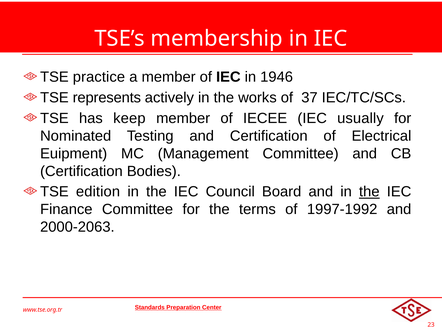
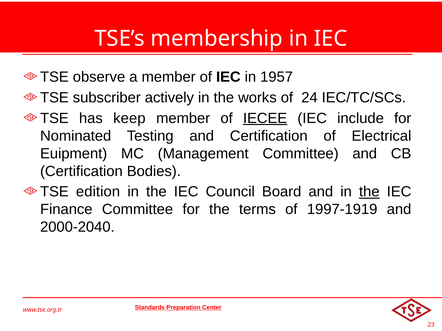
practice: practice -> observe (99, 77)
1946: 1946 -> 1957 (277, 77)
represents: represents -> subscriber (107, 98)
37: 37 -> 24 (309, 98)
IECEE underline: none -> present (265, 118)
usually: usually -> include (361, 118)
1997-1992: 1997-1992 -> 1997-1919 (342, 210)
2000-2063: 2000-2063 -> 2000-2040 (77, 227)
